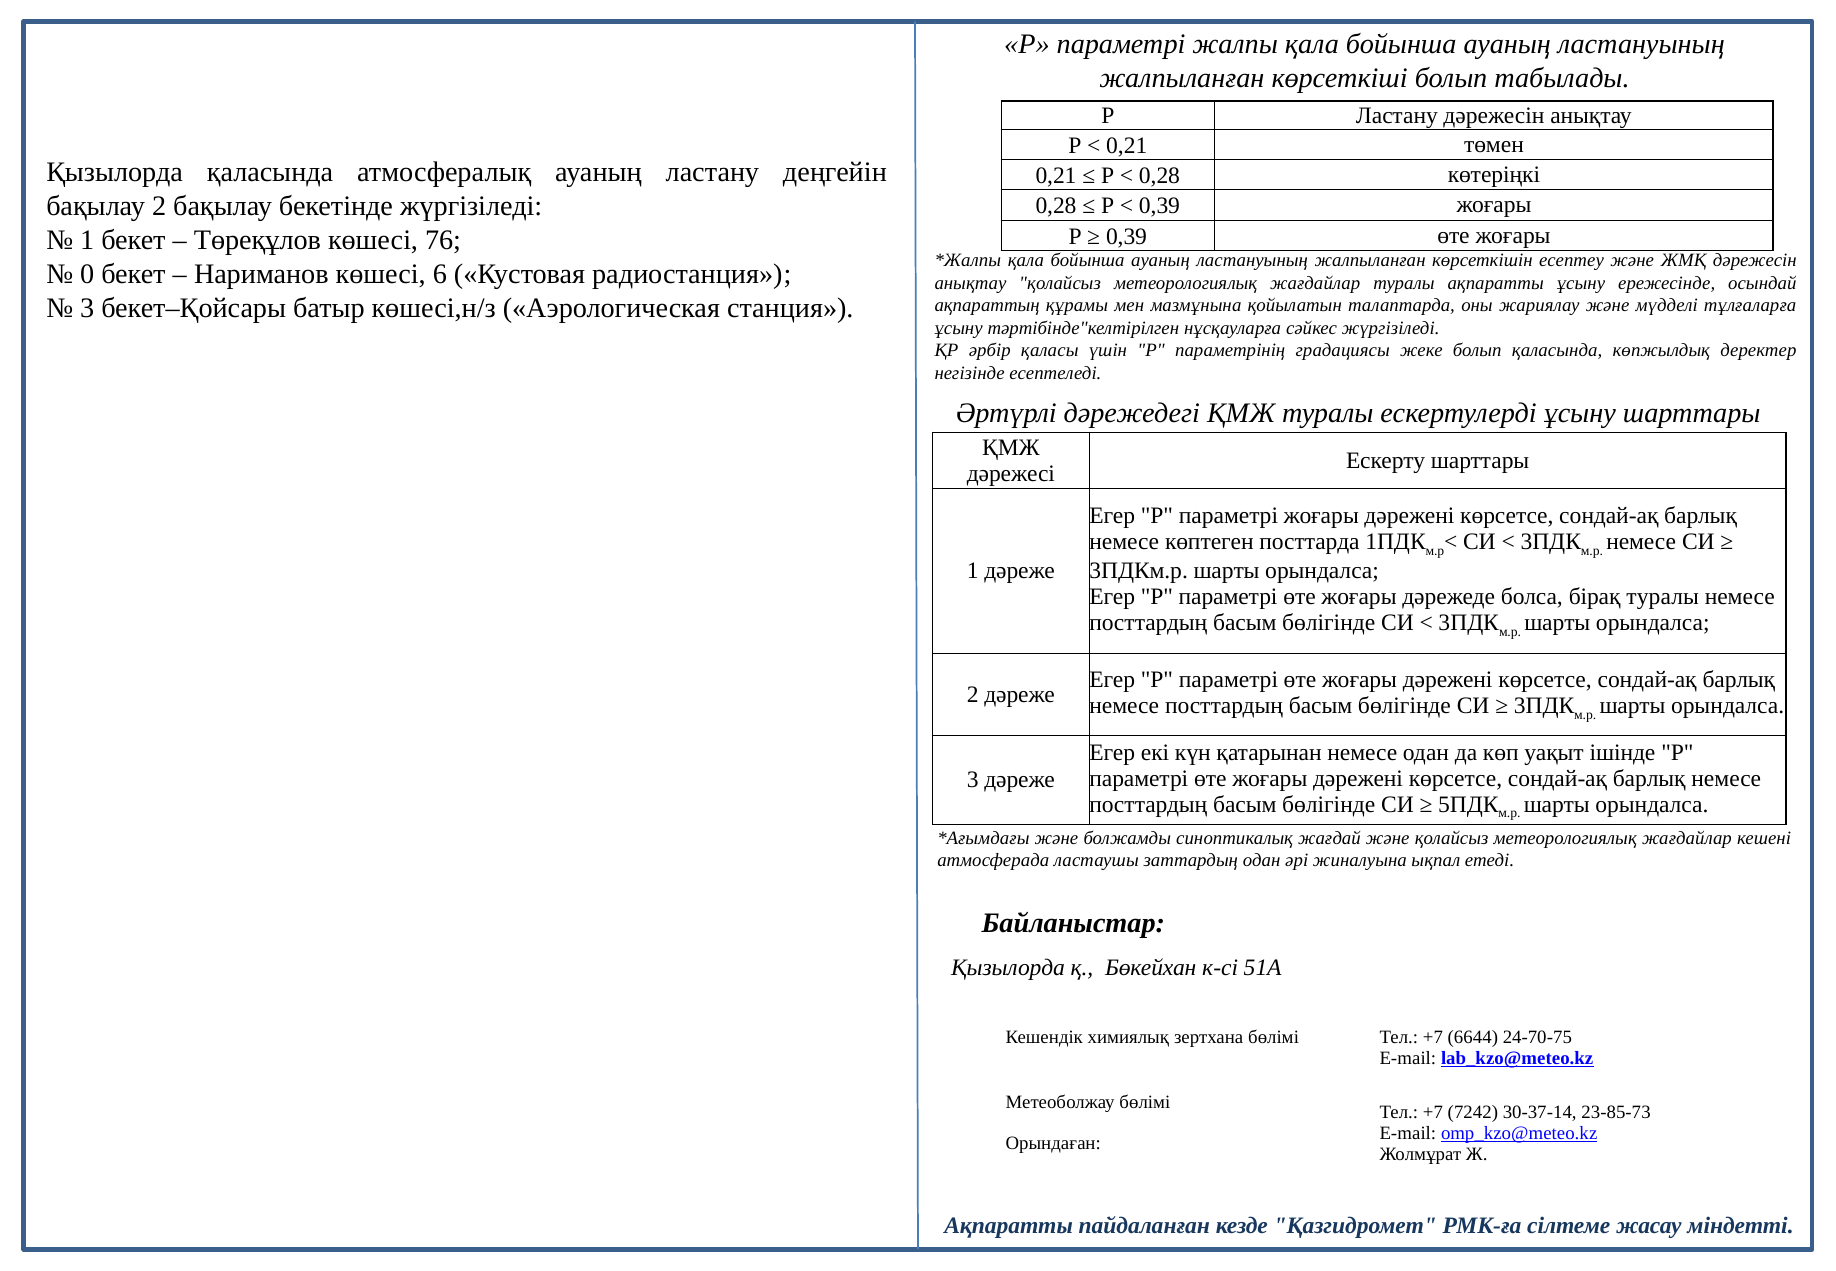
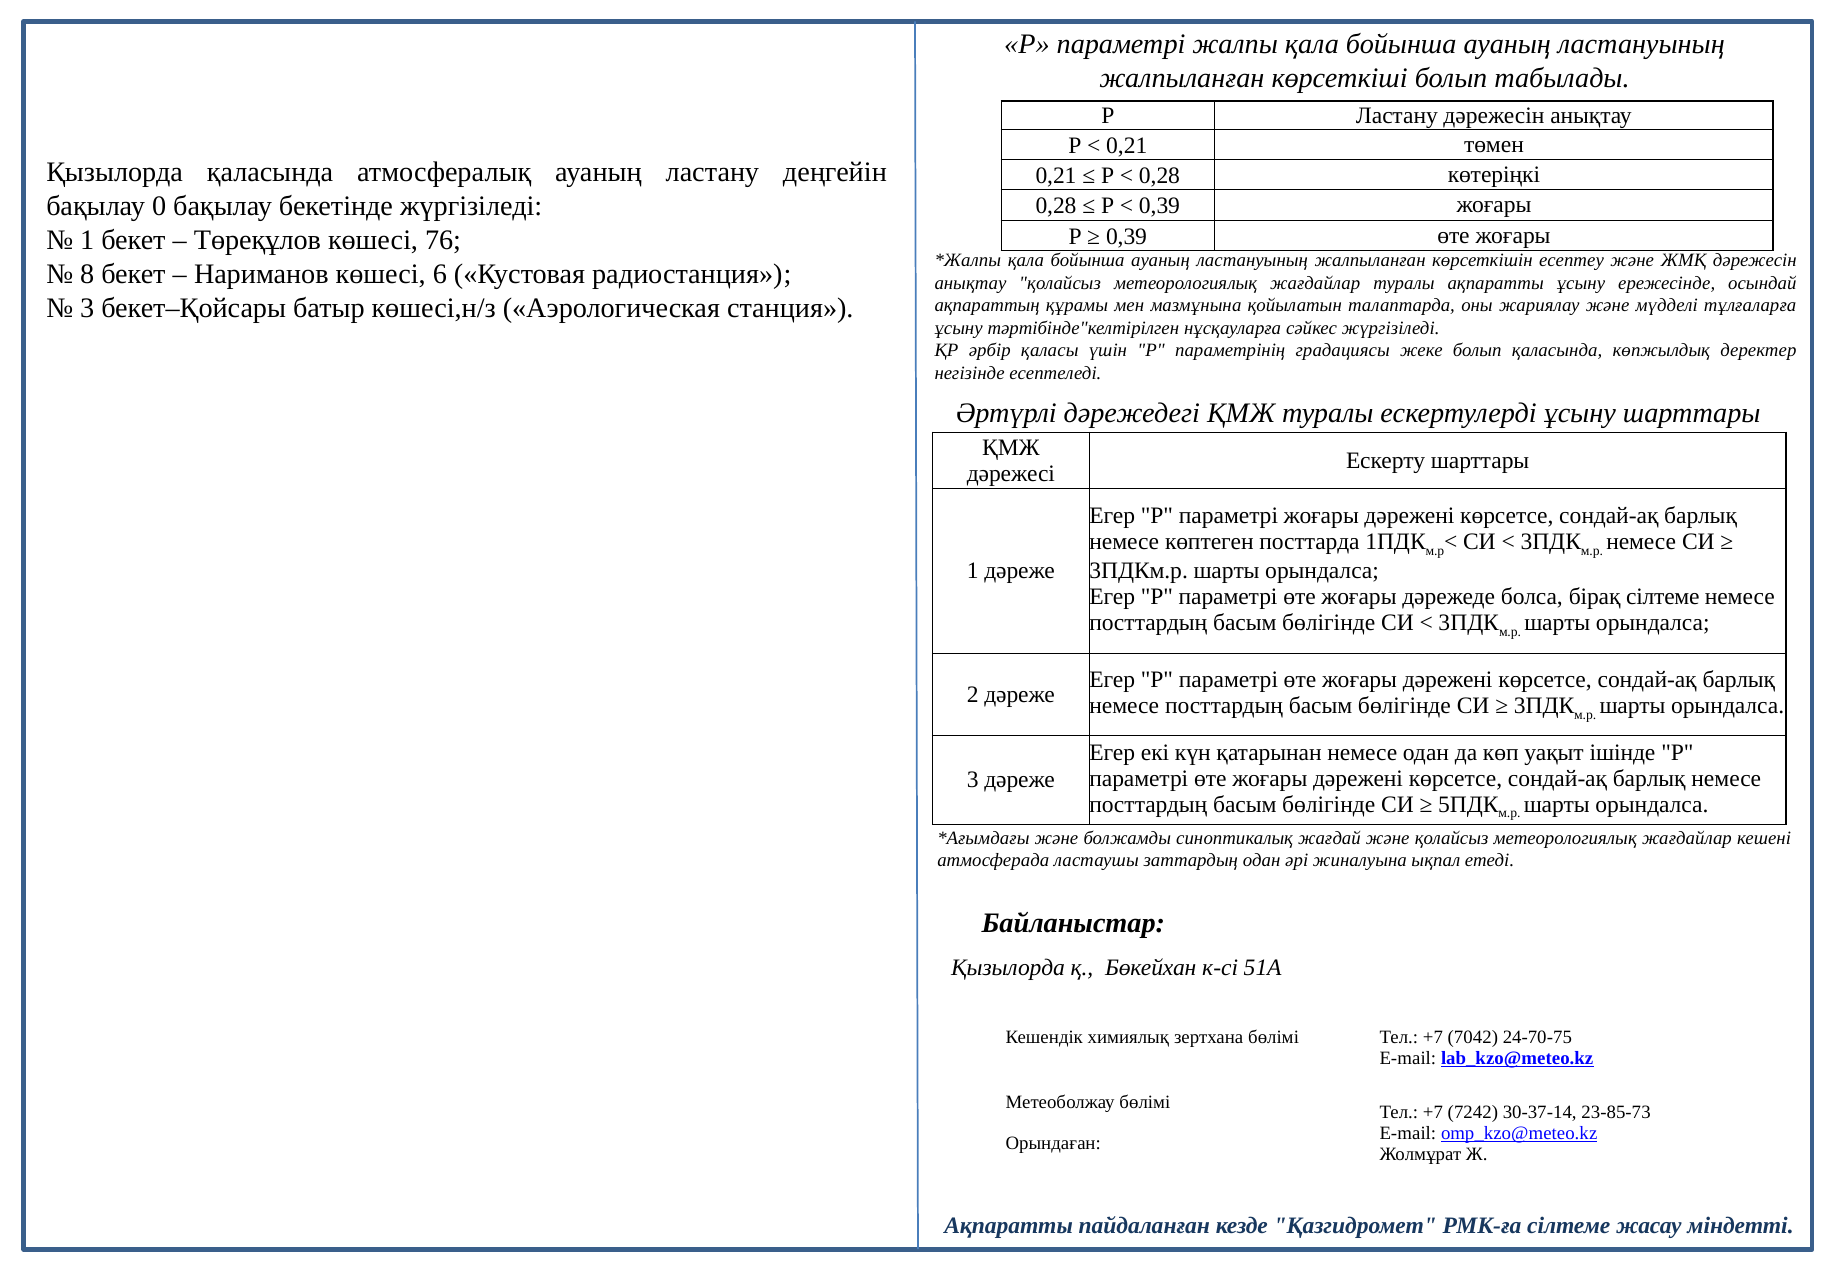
бақылау 2: 2 -> 0 (159, 206)
0: 0 -> 8 (87, 274)
бірақ туралы: туралы -> сілтеме (1663, 597)
6644: 6644 -> 7042 (1473, 1037)
